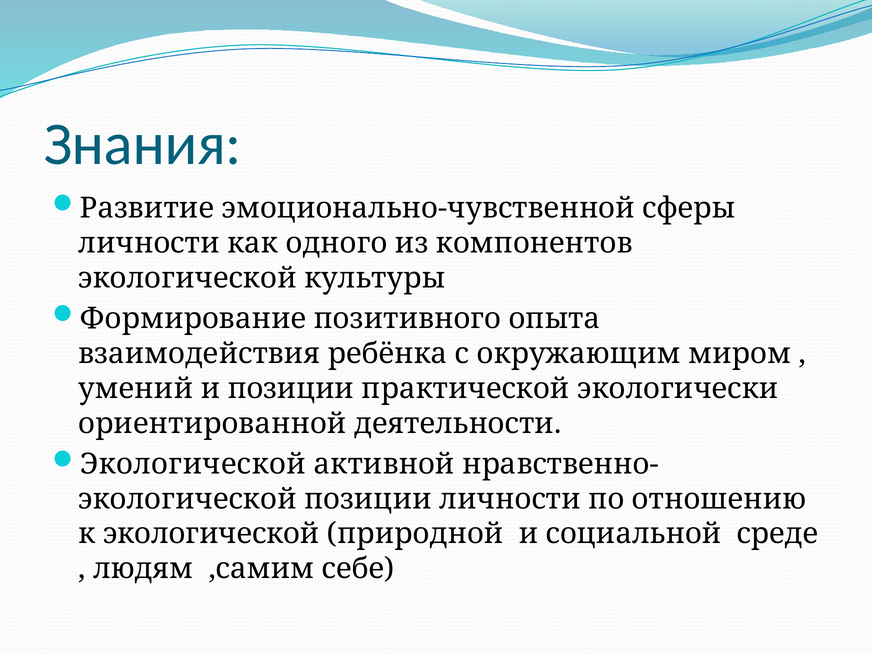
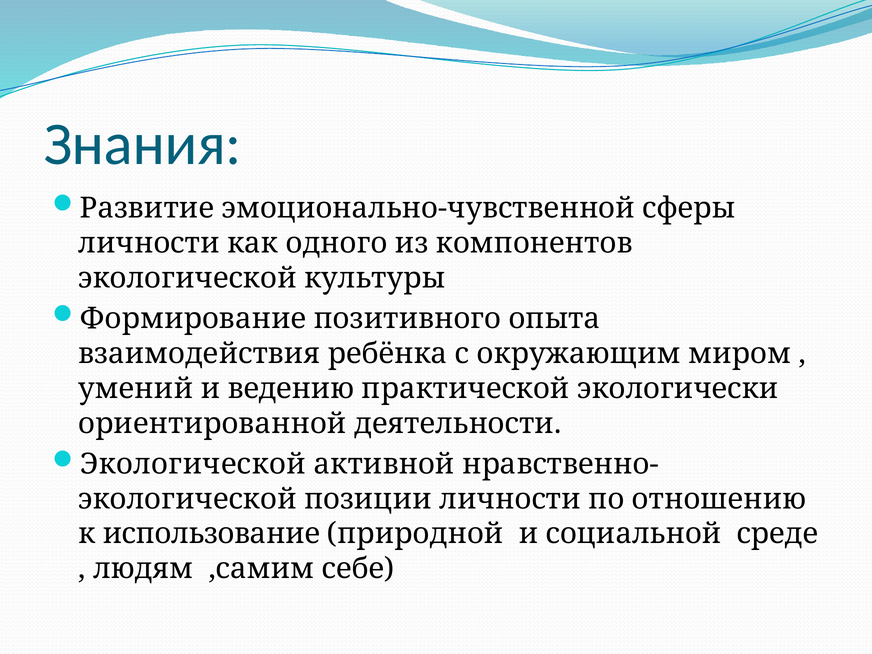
и позиции: позиции -> ведению (291, 389)
к экологической: экологической -> использование (211, 534)
